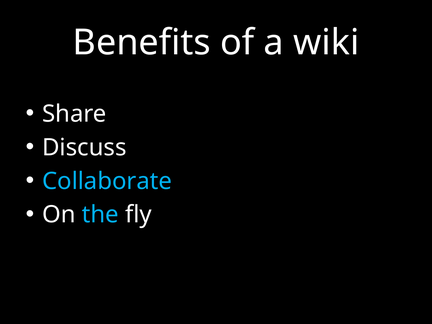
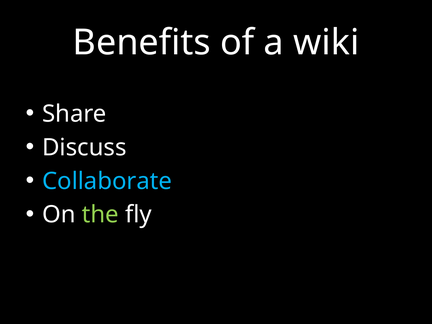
the colour: light blue -> light green (100, 215)
